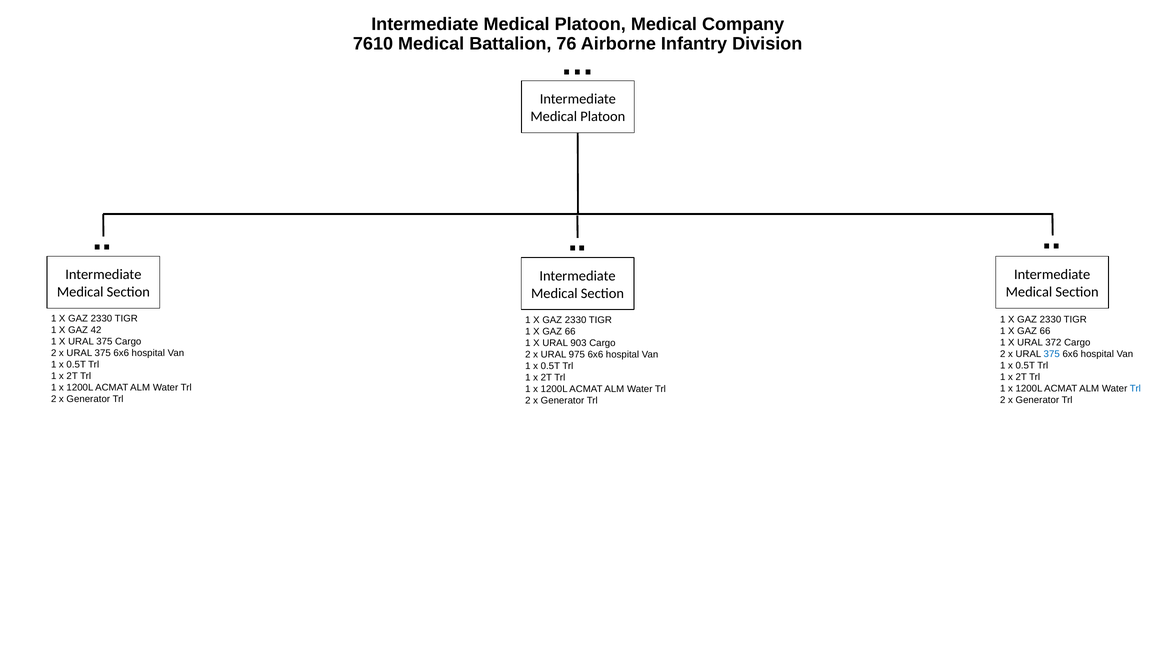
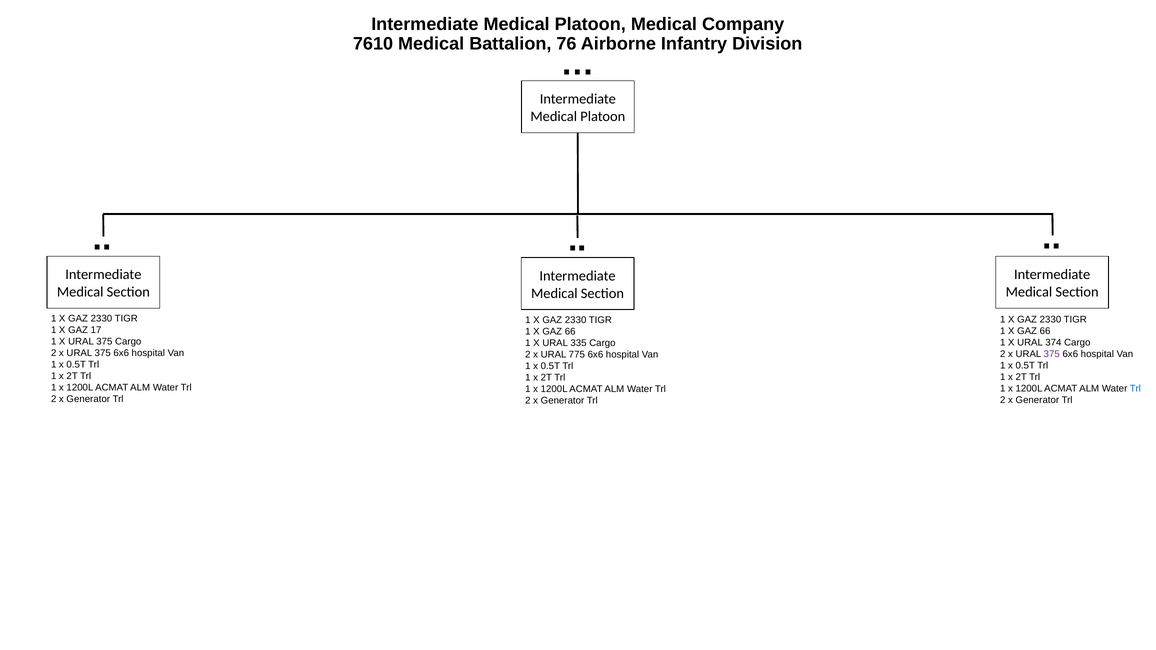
42: 42 -> 17 (96, 330)
372: 372 -> 374 (1053, 343)
903: 903 -> 335 (579, 343)
375 colour: blue -> purple (1052, 354)
975: 975 -> 775 (577, 355)
